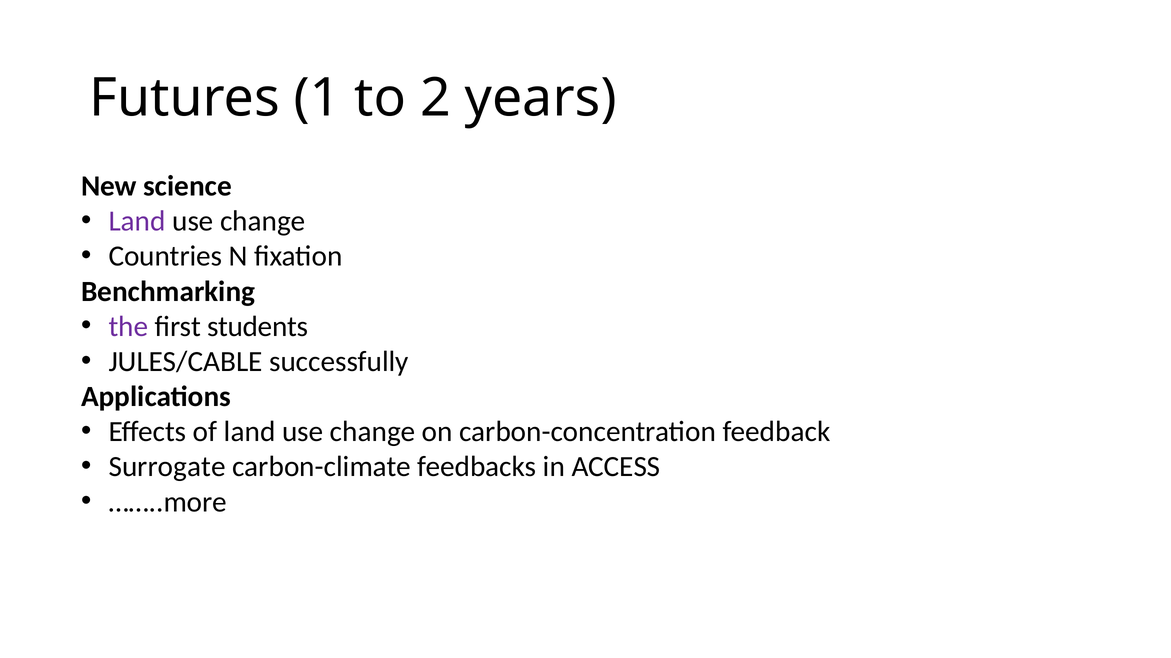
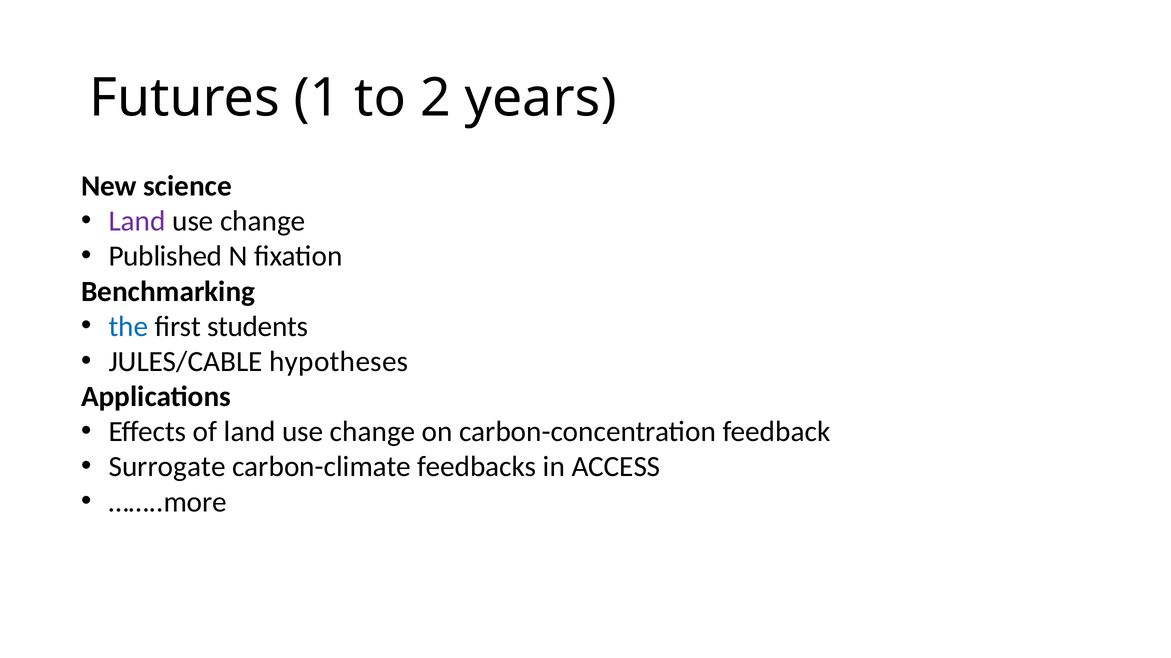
Countries: Countries -> Published (165, 257)
the colour: purple -> blue (128, 327)
successfully: successfully -> hypotheses (339, 362)
